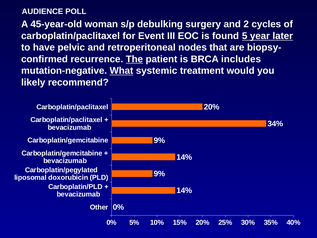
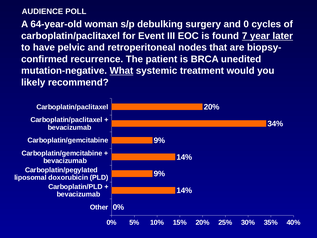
45-year-old: 45-year-old -> 64-year-old (56, 24)
2: 2 -> 0 (246, 24)
5: 5 -> 7 (245, 36)
The underline: present -> none (134, 59)
includes: includes -> unedited (241, 59)
